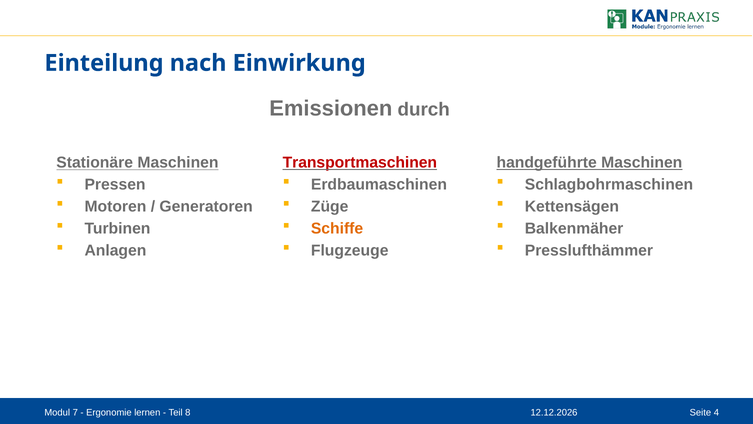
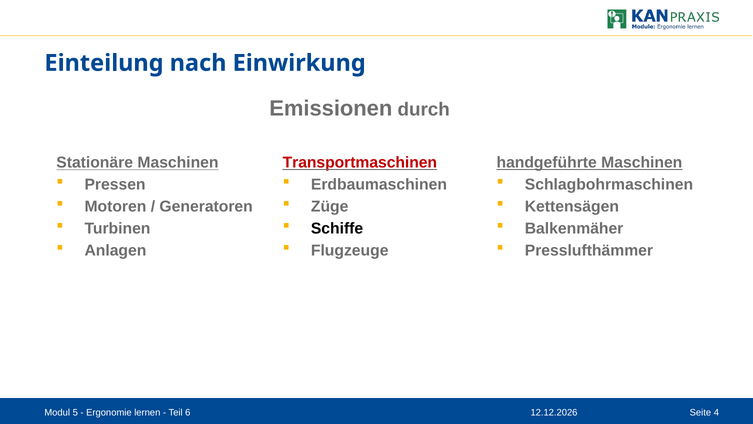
Schiffe colour: orange -> black (337, 228)
7: 7 -> 5 (75, 412)
8: 8 -> 6 (188, 412)
